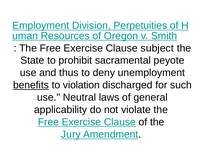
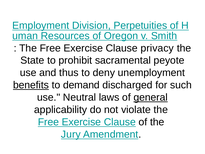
subject: subject -> privacy (157, 48)
violation: violation -> demand (81, 85)
general underline: none -> present (151, 97)
